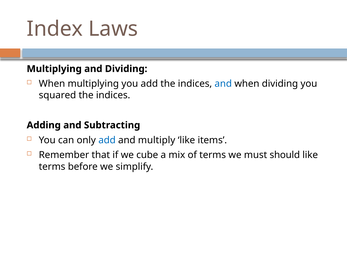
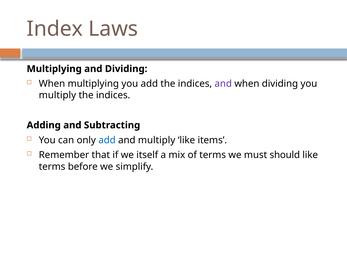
and colour: blue -> purple (223, 84)
squared: squared -> multiply (57, 95)
cube: cube -> itself (147, 155)
